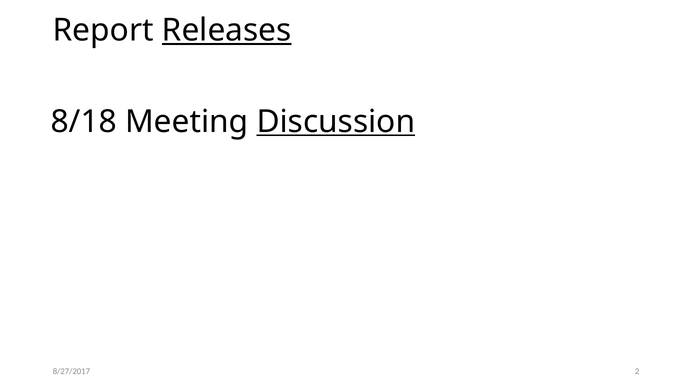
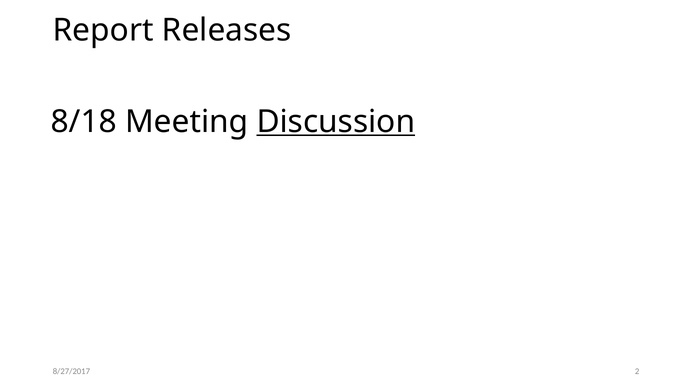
Releases underline: present -> none (227, 30)
